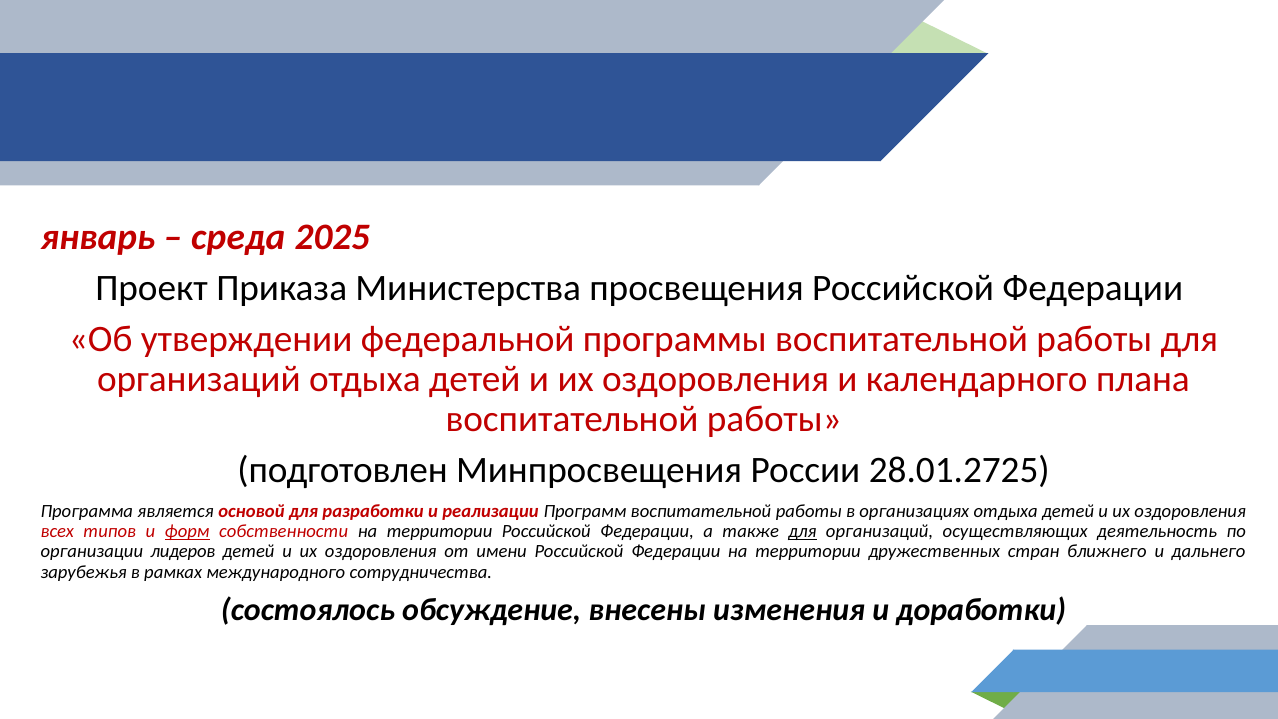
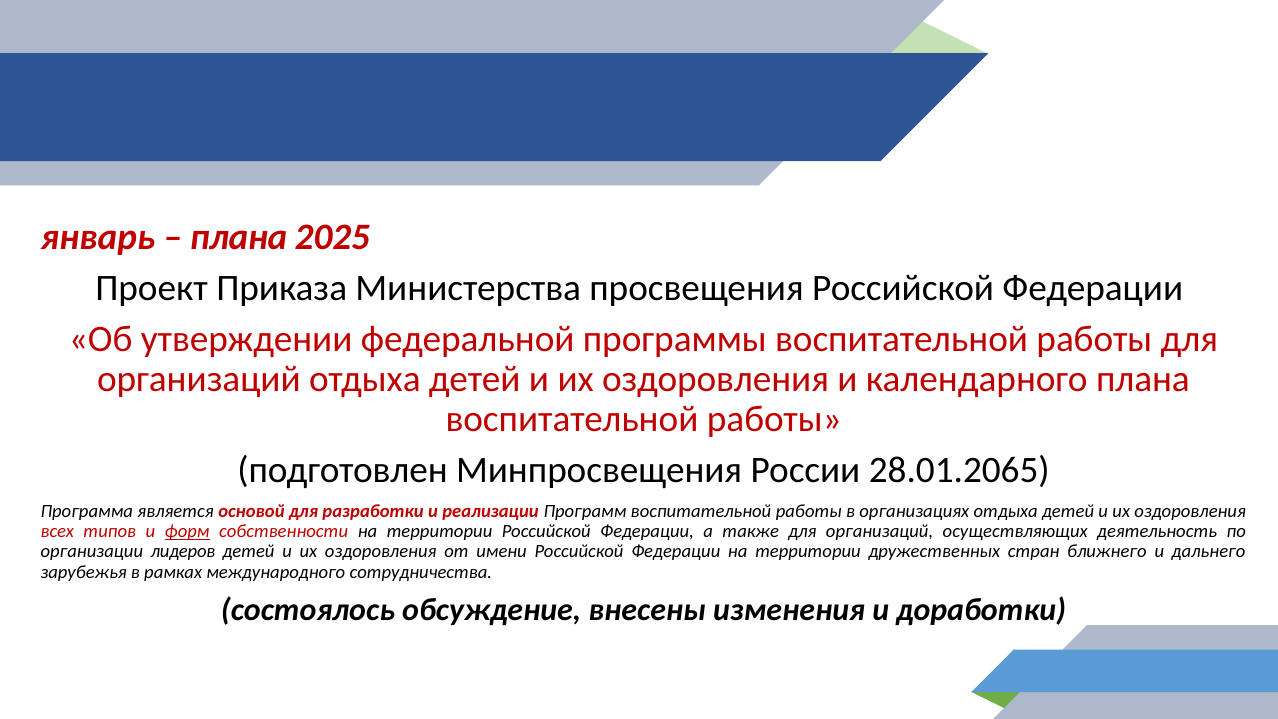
среда: среда -> плана (239, 237)
28.01.2725: 28.01.2725 -> 28.01.2065 (959, 470)
для underline: present -> none (802, 532)
